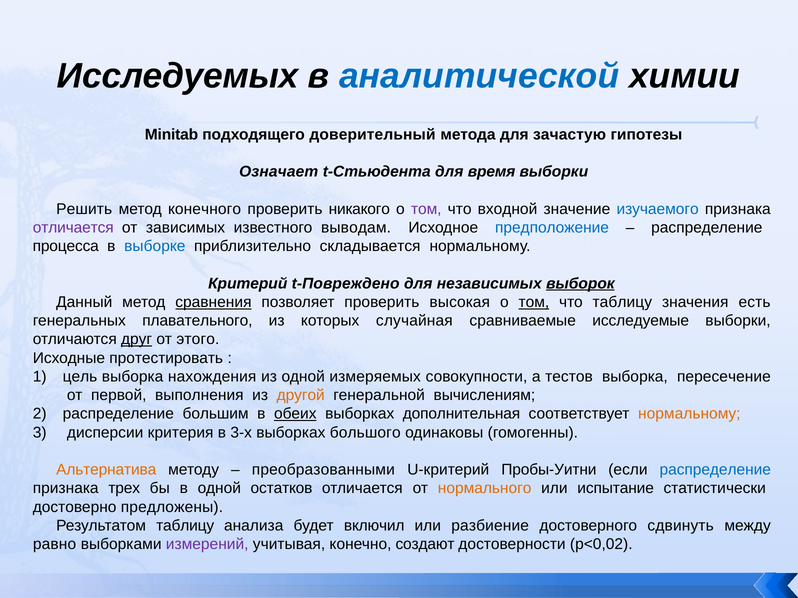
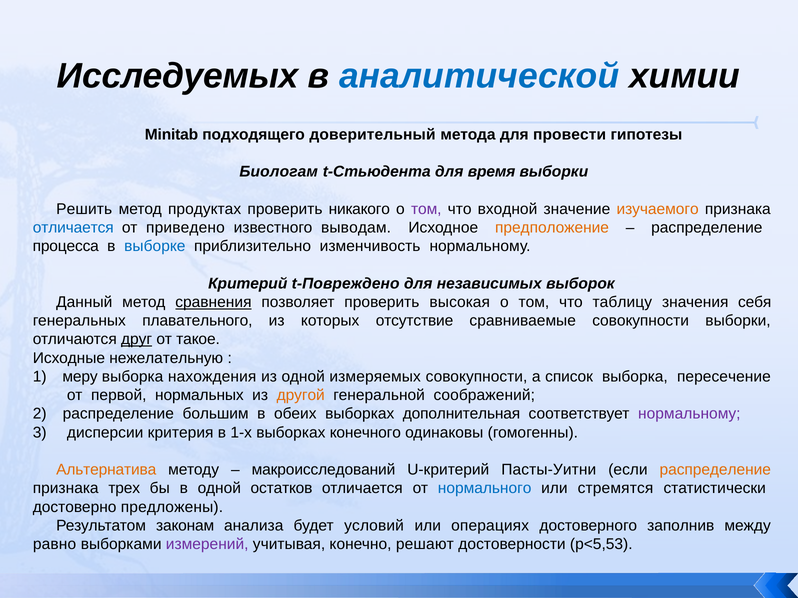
зачастую: зачастую -> провести (570, 135)
Означает: Означает -> Биологам (279, 172)
конечного: конечного -> продуктах (205, 209)
изучаемого colour: blue -> orange (658, 209)
отличается colour: purple -> blue (73, 228)
зависимых: зависимых -> приведено (185, 228)
предположение colour: blue -> orange (552, 228)
складывается: складывается -> изменчивость (370, 246)
выборок underline: present -> none (580, 284)
том underline: present -> none (534, 302)
есть: есть -> себя (755, 302)
случайная: случайная -> отсутствие (415, 321)
сравниваемые исследуемые: исследуемые -> совокупности (641, 321)
этого: этого -> такое (198, 340)
протестировать: протестировать -> нежелательную (166, 358)
цель: цель -> меру (80, 377)
тестов: тестов -> список (569, 377)
выполнения: выполнения -> нормальных (199, 396)
вычислениям: вычислениям -> соображений (484, 396)
обеих underline: present -> none (295, 414)
нормальному colour: orange -> purple (689, 414)
3-х: 3-х -> 1-х (241, 433)
большого: большого -> конечного (365, 433)
преобразованными: преобразованными -> макроисследований (323, 470)
Пробы-Уитни: Пробы-Уитни -> Пасты-Уитни (549, 470)
распределение colour: blue -> orange (715, 470)
нормального colour: orange -> blue (485, 489)
испытание: испытание -> стремятся (615, 489)
Результатом таблицу: таблицу -> законам (185, 526)
включил: включил -> условий (374, 526)
разбиение: разбиение -> операциях (490, 526)
сдвинуть: сдвинуть -> заполнив (681, 526)
создают: создают -> решают (425, 545)
p<0,02: p<0,02 -> p<5,53 (601, 545)
